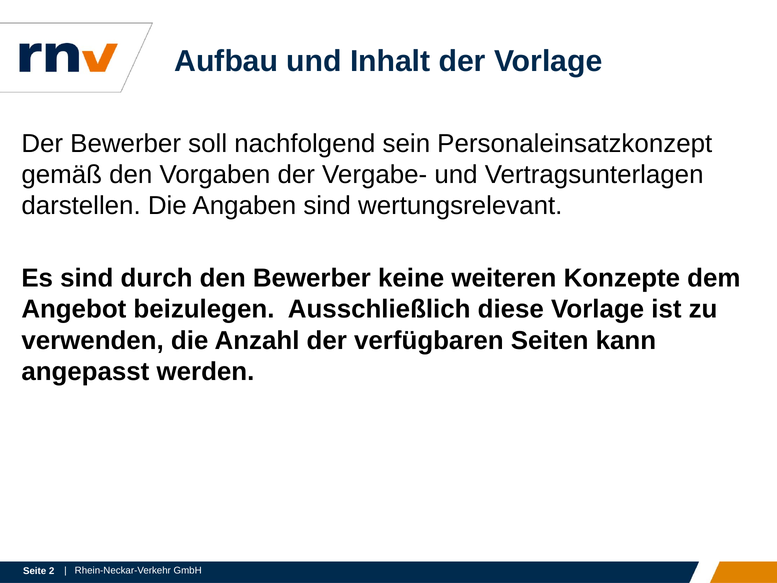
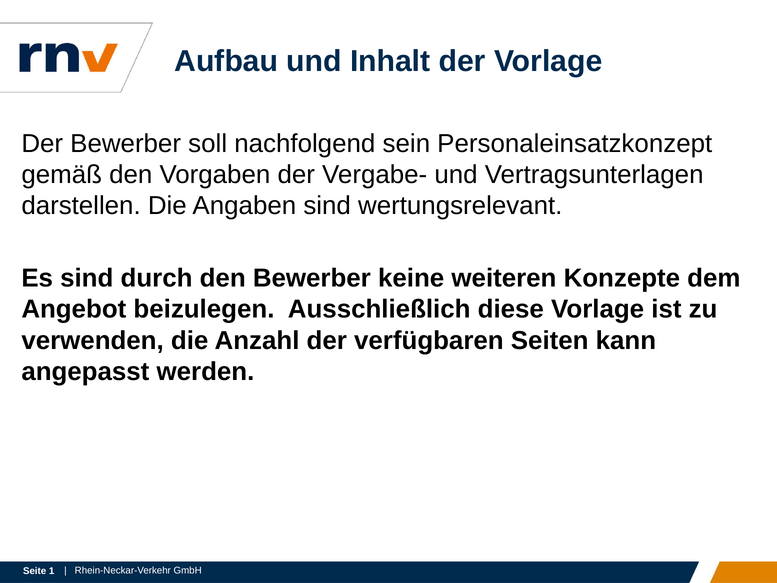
2: 2 -> 1 (52, 571)
